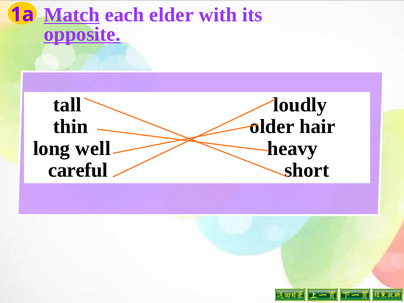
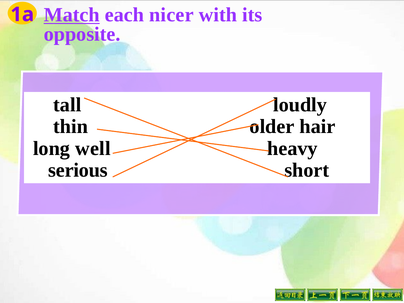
elder: elder -> nicer (171, 15)
opposite underline: present -> none (82, 34)
careful: careful -> serious (78, 170)
